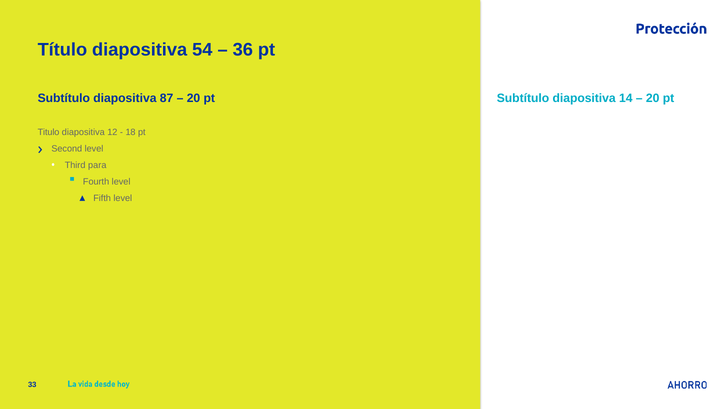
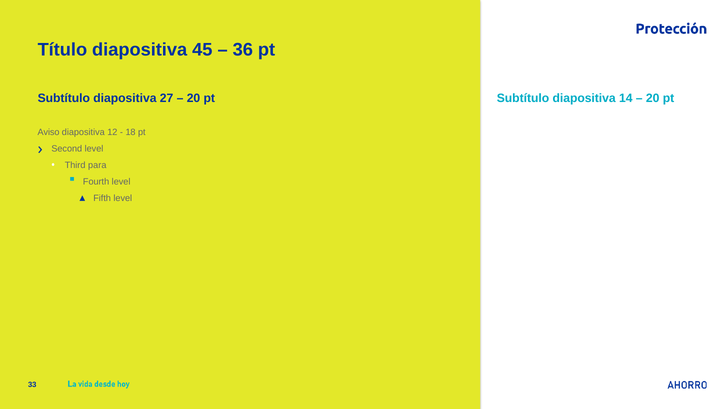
54: 54 -> 45 (202, 50)
87: 87 -> 27 (167, 98)
Titulo: Titulo -> Aviso (49, 132)
